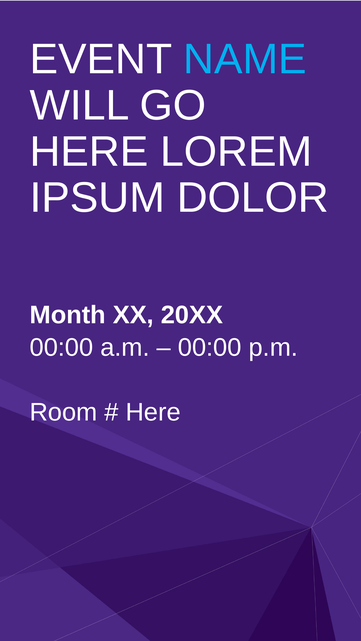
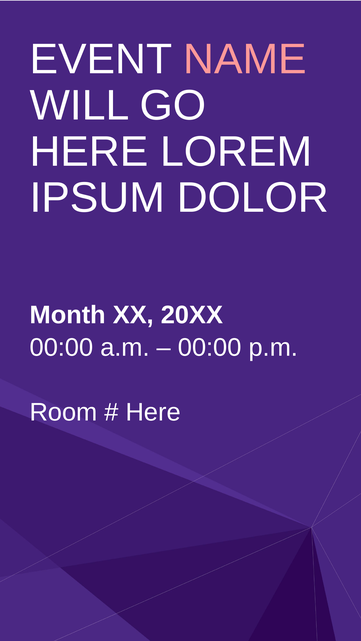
NAME colour: light blue -> pink (245, 59)
